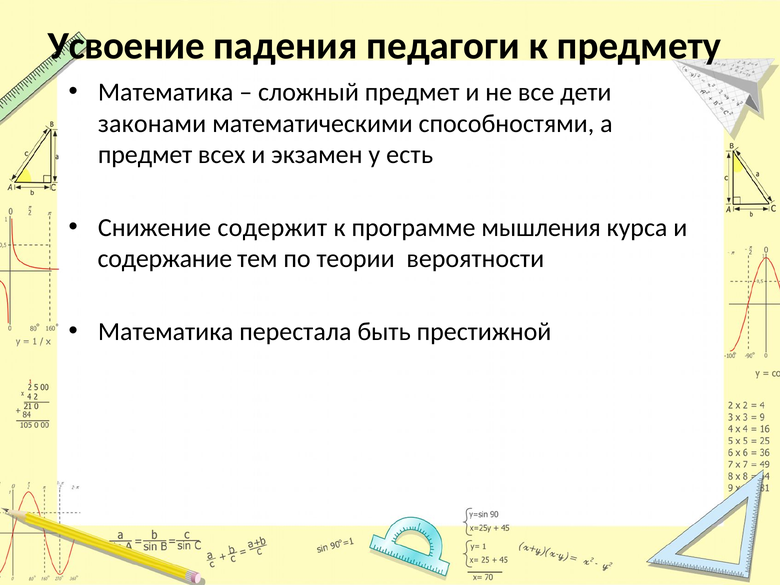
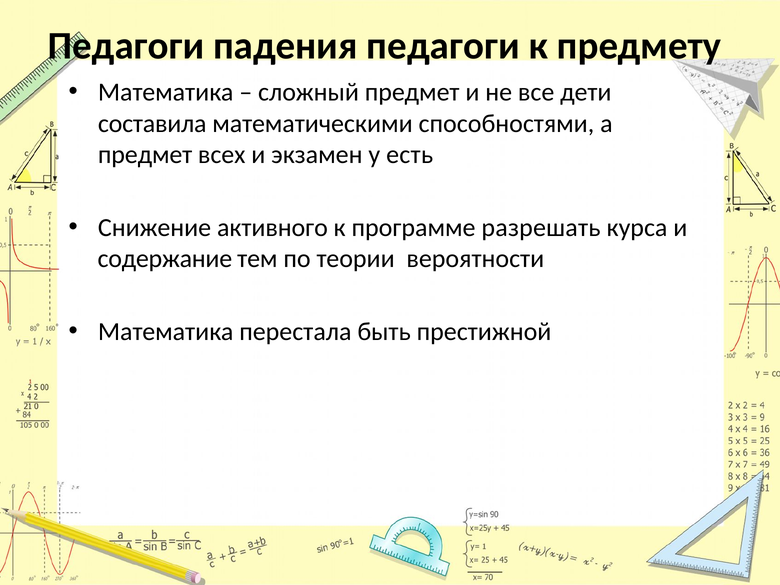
Усвоение: Усвоение -> Педагоги (126, 46)
законами: законами -> составила (152, 123)
содержит: содержит -> активного (272, 227)
мышления: мышления -> разрешать (541, 227)
